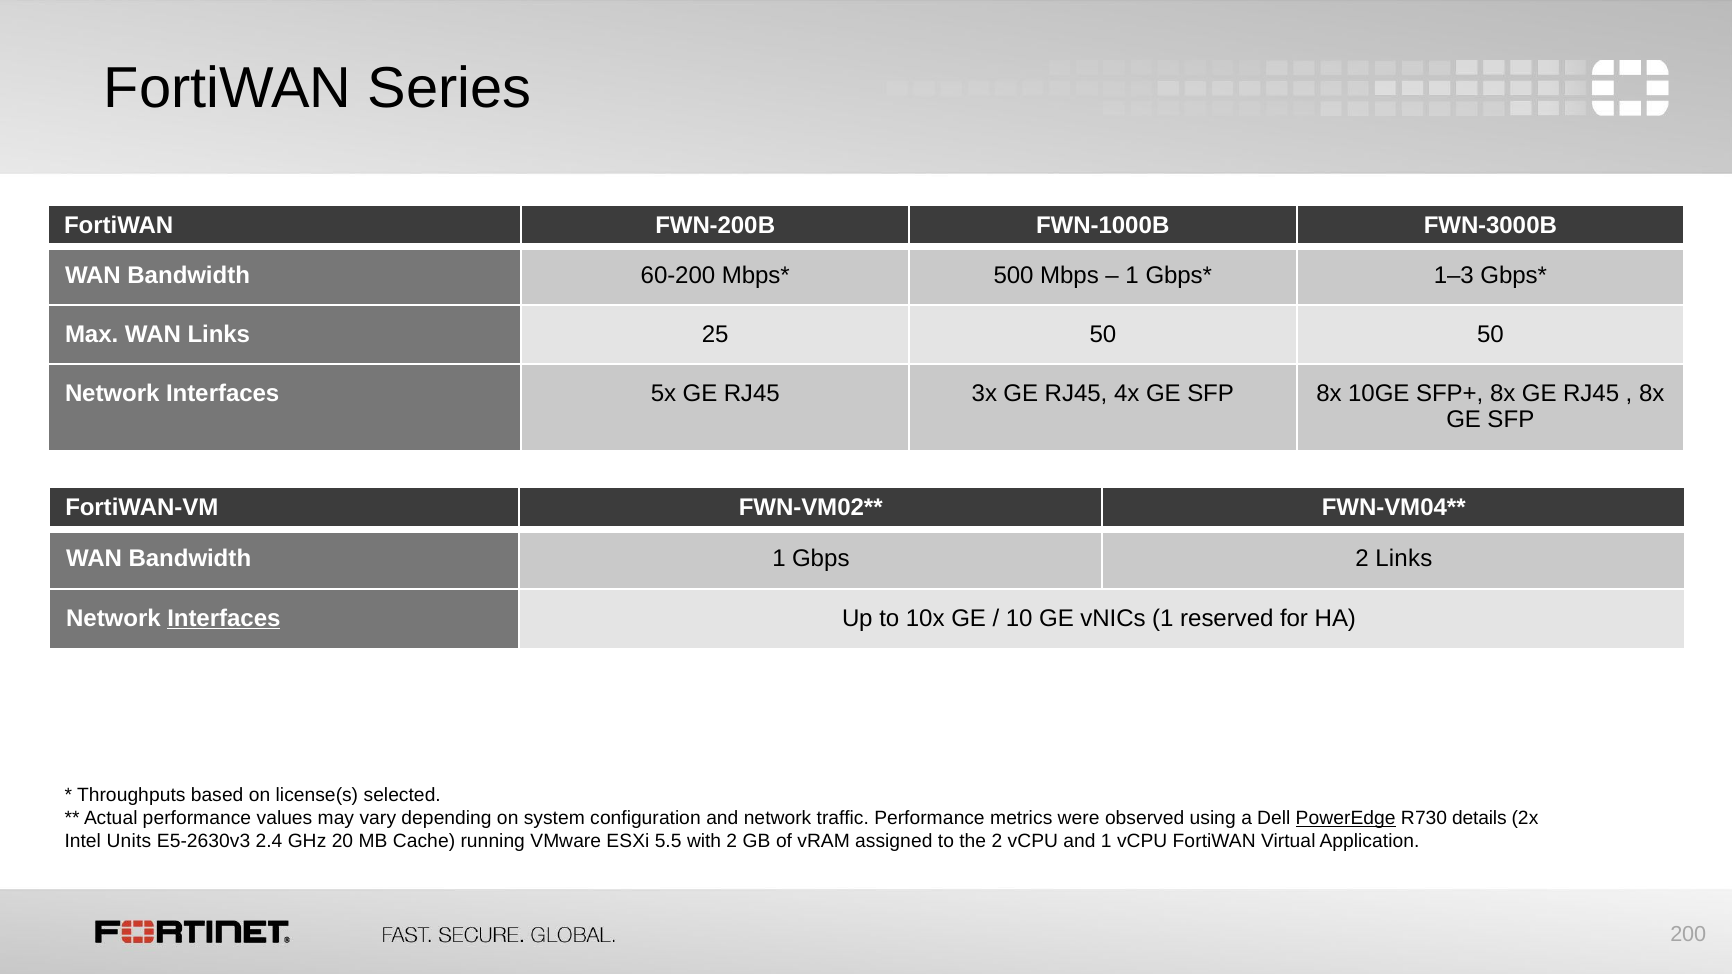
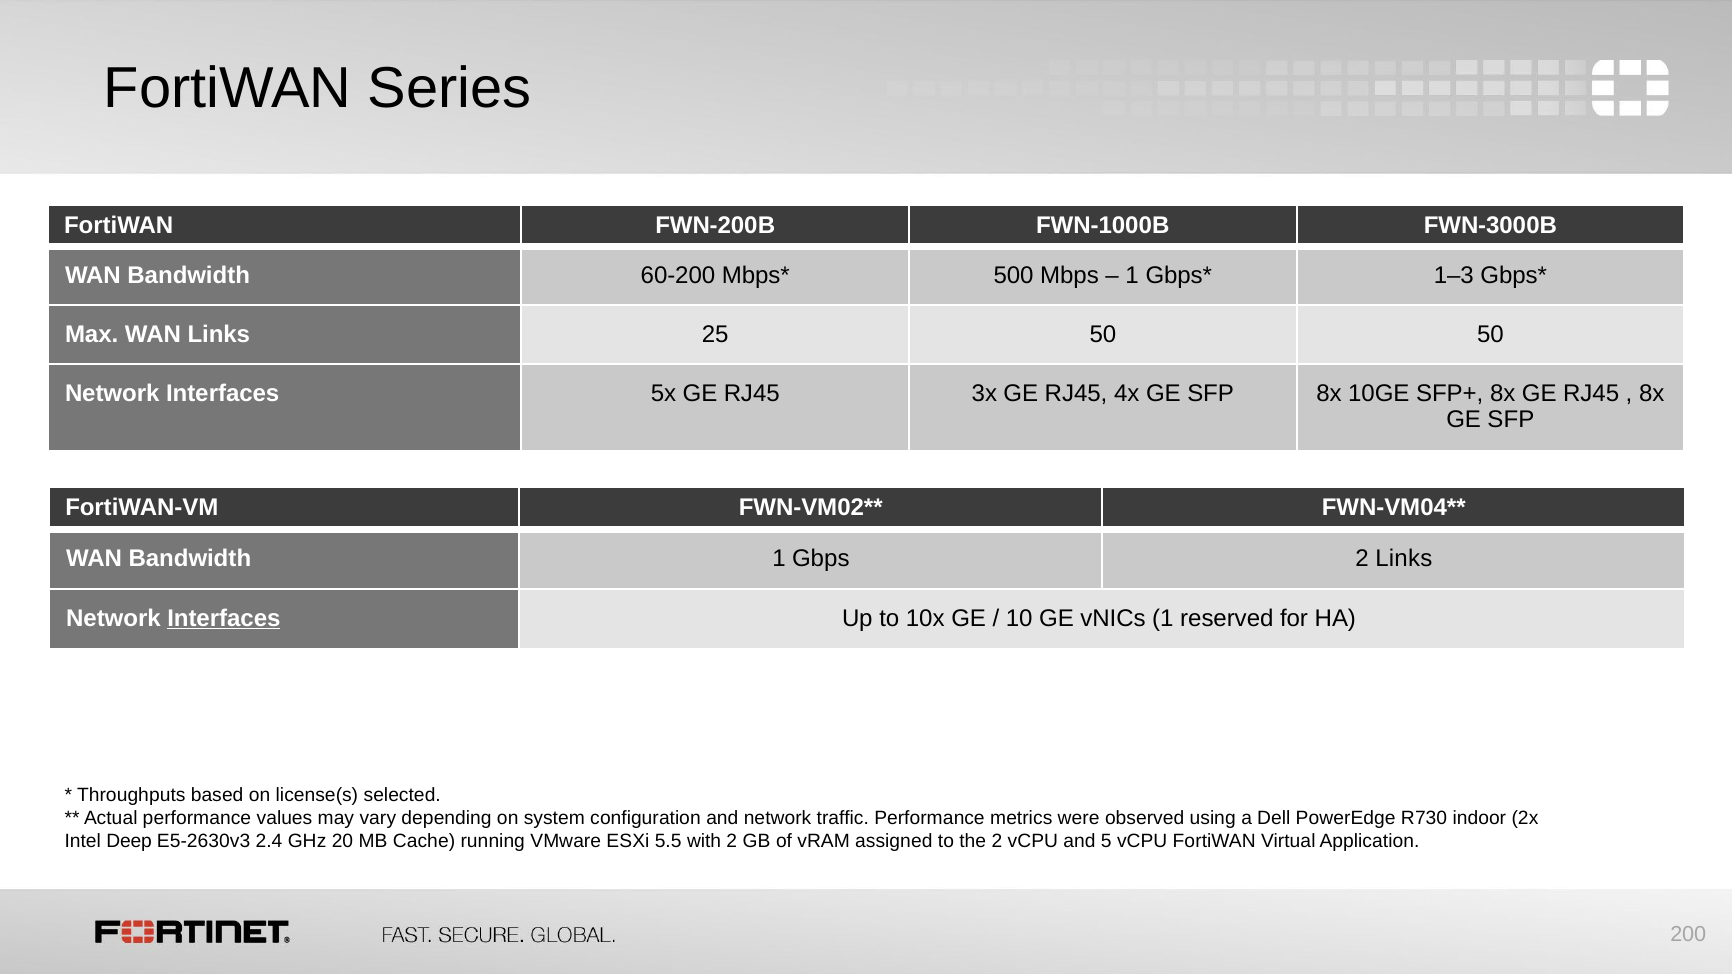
PowerEdge underline: present -> none (1346, 819)
details: details -> indoor (1479, 819)
Units: Units -> Deep (129, 842)
and 1: 1 -> 5 (1106, 842)
